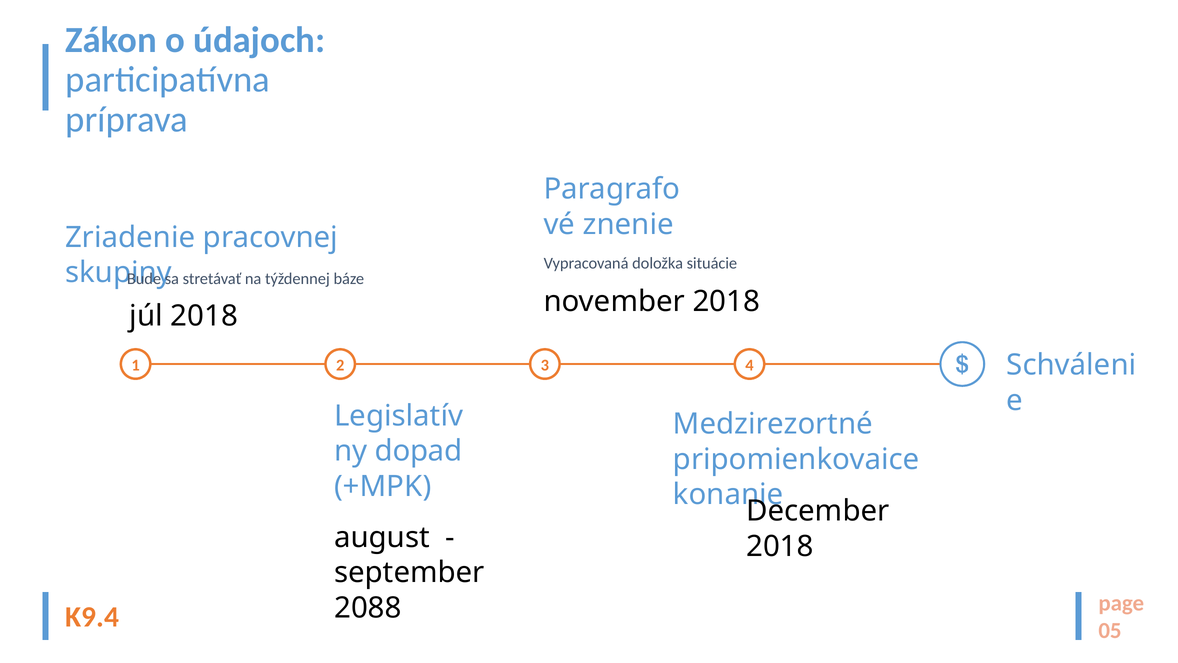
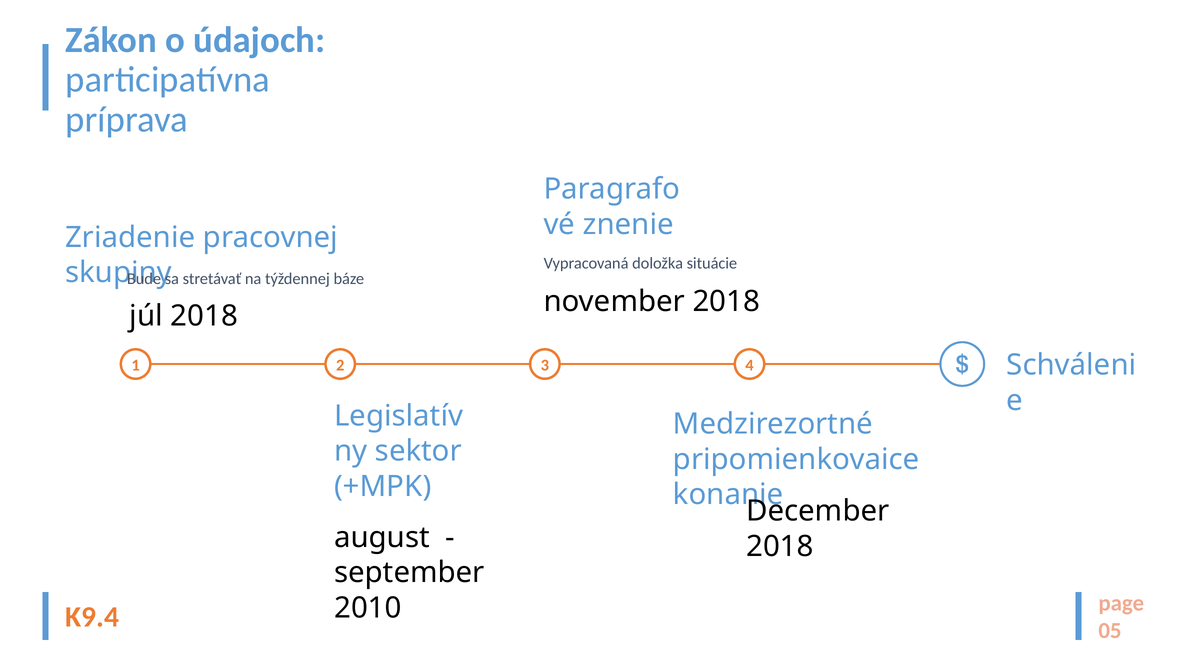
dopad: dopad -> sektor (418, 451)
2088: 2088 -> 2010 (368, 608)
